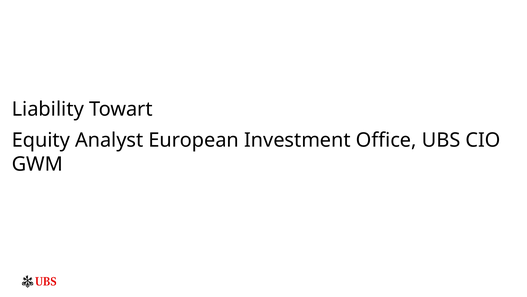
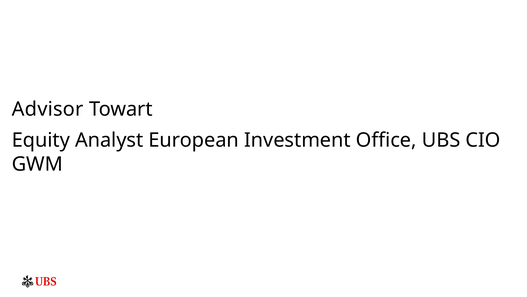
Liability: Liability -> Advisor (48, 109)
